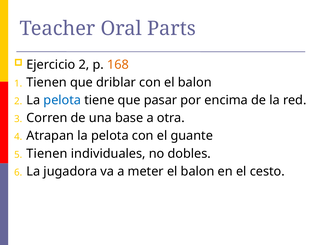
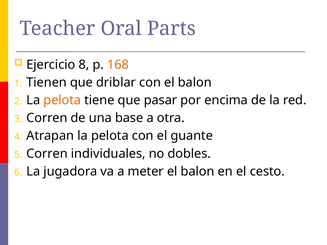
Ejercicio 2: 2 -> 8 (84, 65)
pelota colour: blue -> orange (62, 100)
Tienen: Tienen -> Corren (47, 154)
